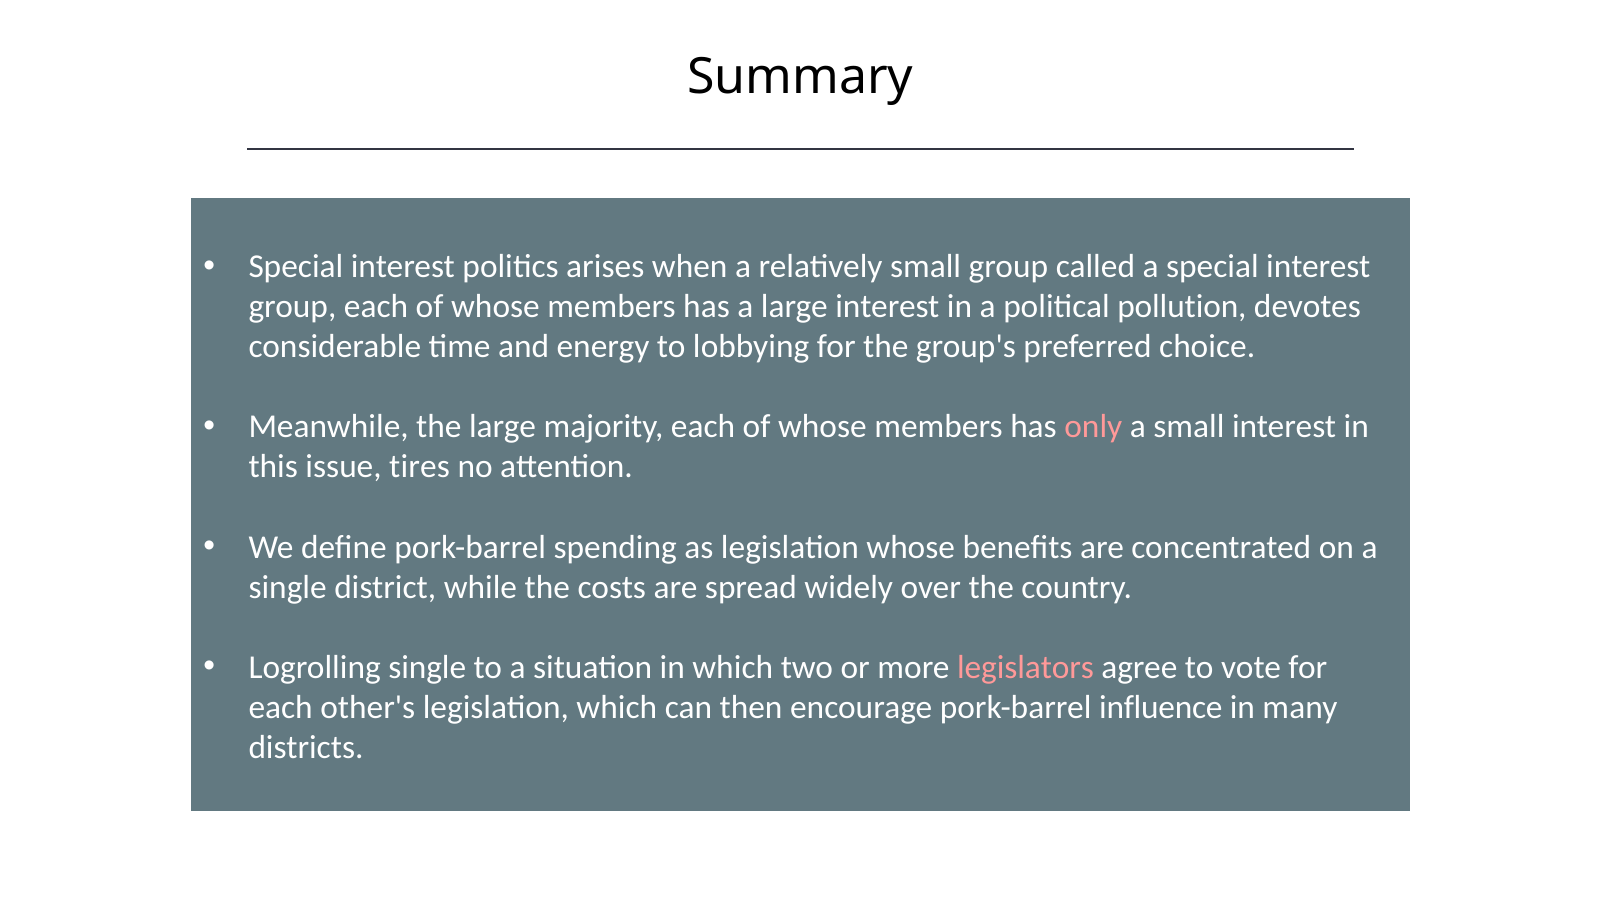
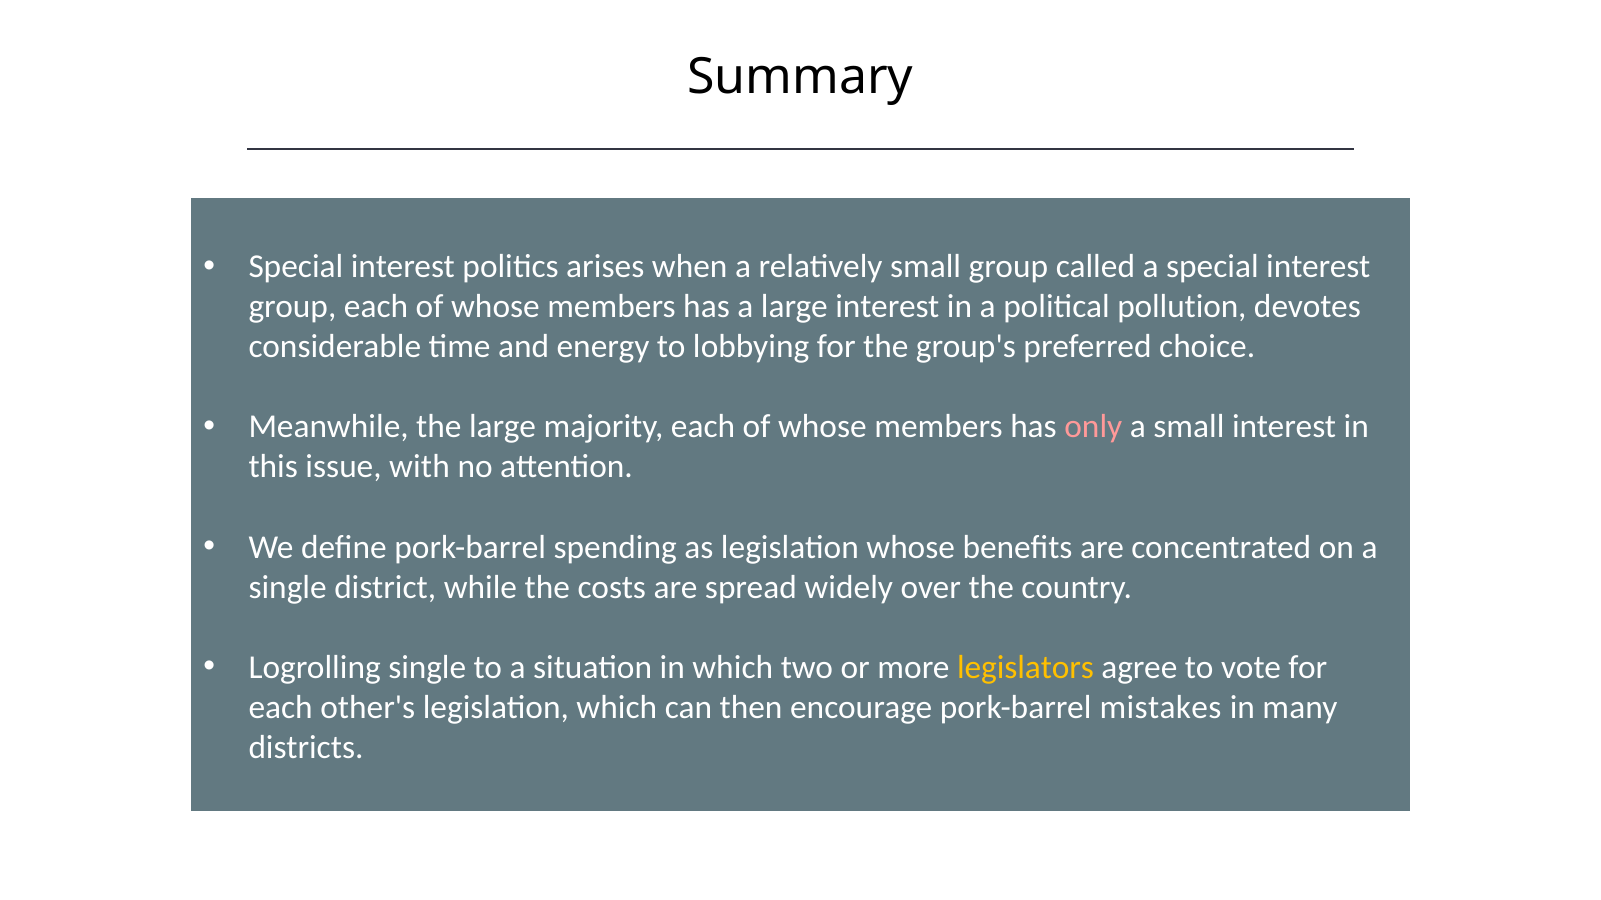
tires: tires -> with (420, 467)
legislators colour: pink -> yellow (1026, 667)
influence: influence -> mistakes (1161, 707)
